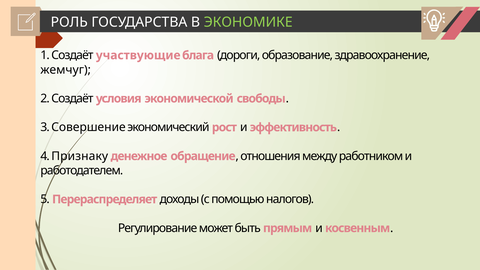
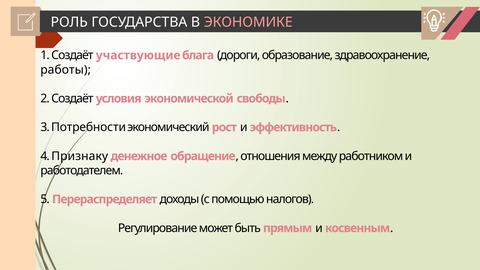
ЭКОНОМИКЕ colour: light green -> pink (248, 22)
жемчуг: жемчуг -> работы (66, 70)
Совершение: Совершение -> Потребности (89, 127)
